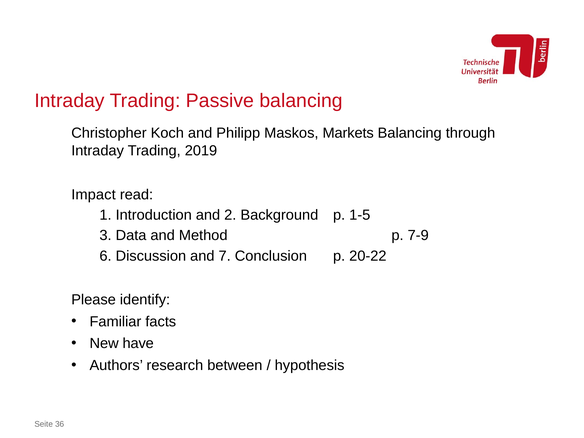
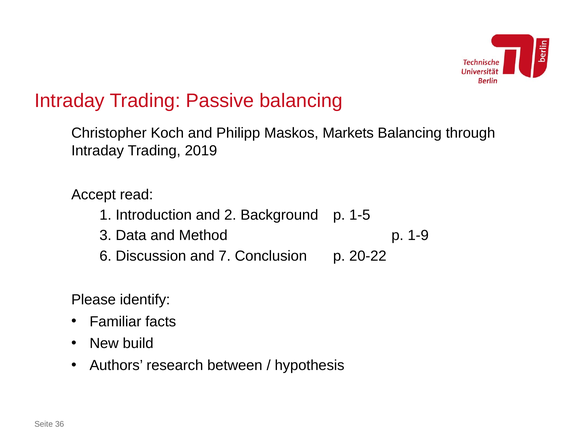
Impact: Impact -> Accept (94, 195)
7-9: 7-9 -> 1-9 (418, 235)
have: have -> build (138, 343)
